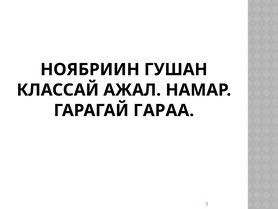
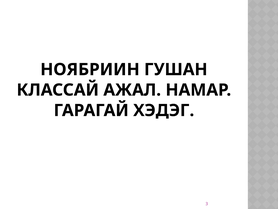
ГАРАА: ГАРАА -> ХЭДЭГ (164, 110)
